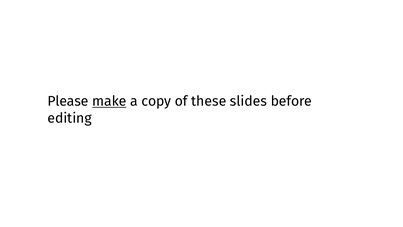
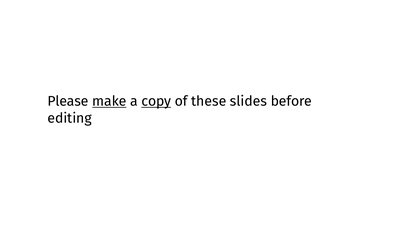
copy underline: none -> present (156, 101)
